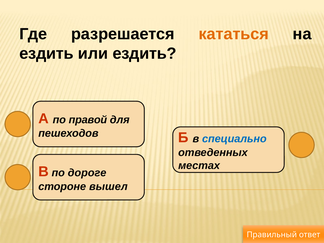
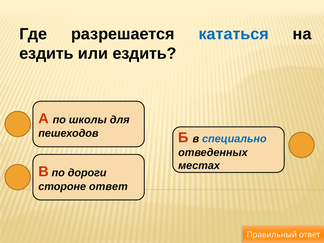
кататься colour: orange -> blue (234, 34)
правой: правой -> школы (88, 120)
дороге: дороге -> дороги (87, 173)
стороне вышел: вышел -> ответ (108, 187)
